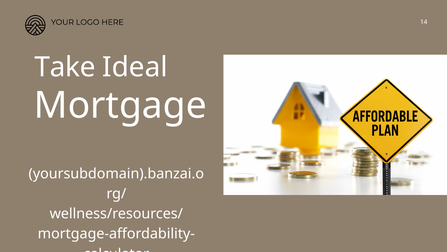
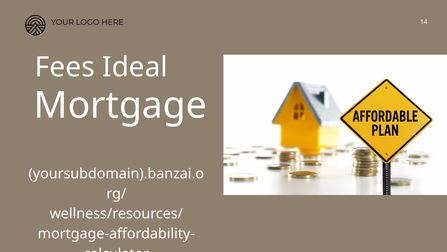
Take: Take -> Fees (65, 67)
